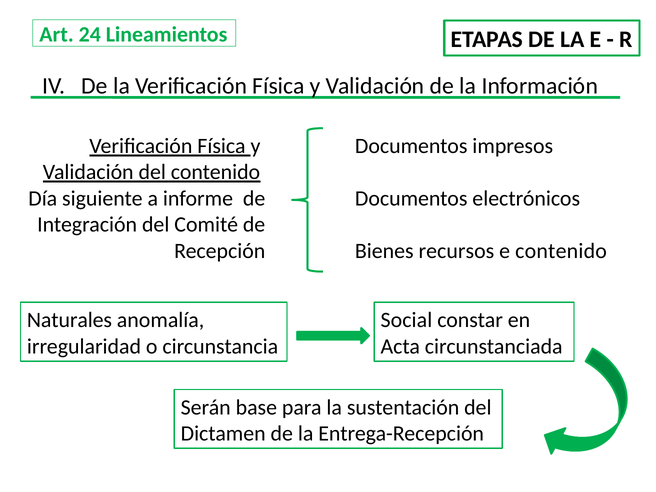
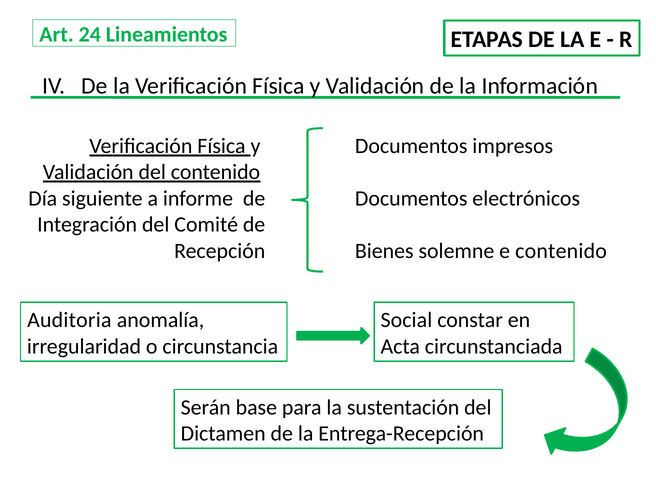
recursos: recursos -> solemne (456, 251)
Naturales: Naturales -> Auditoria (69, 320)
